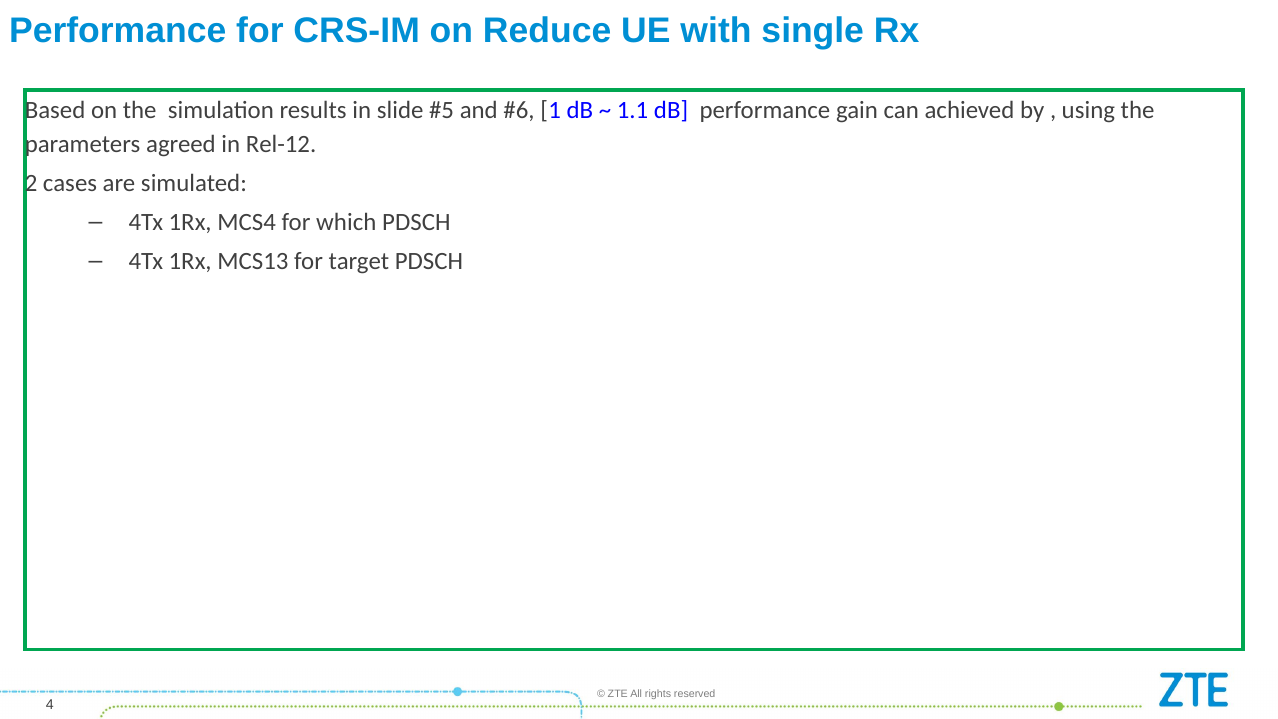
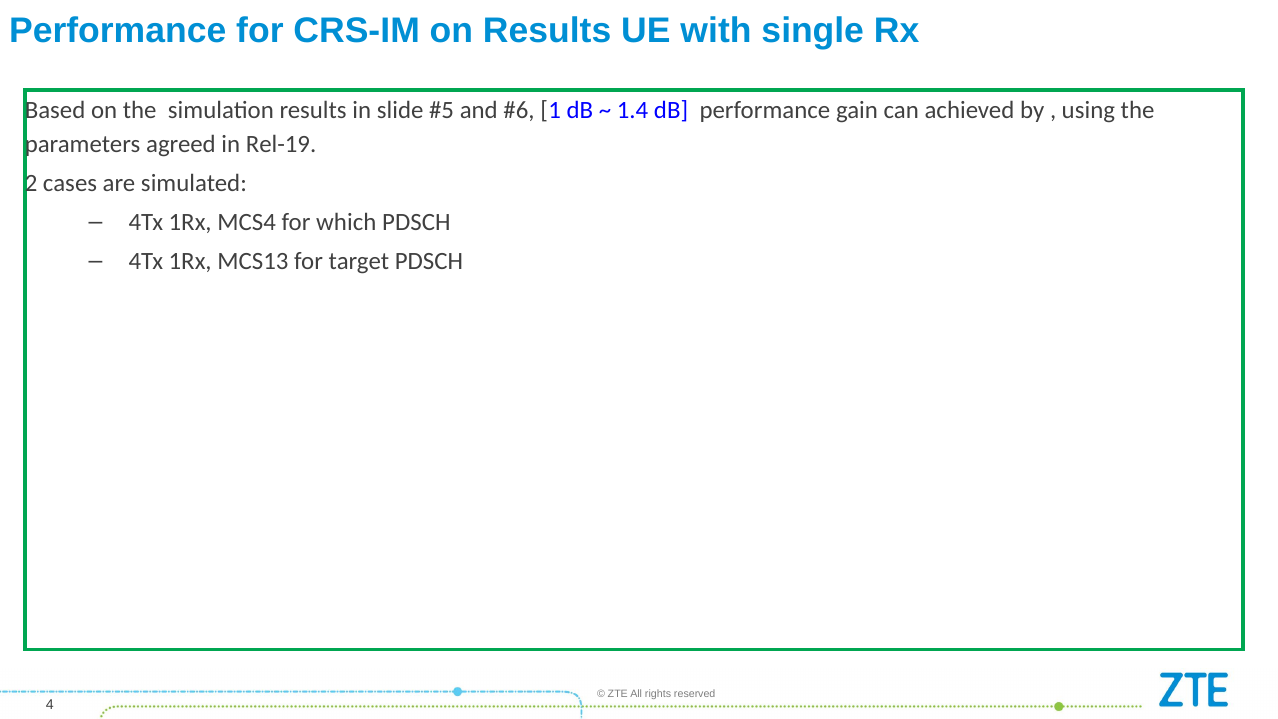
on Reduce: Reduce -> Results (547, 31)
1.1: 1.1 -> 1.4 (633, 111)
Rel-12: Rel-12 -> Rel-19 (281, 145)
